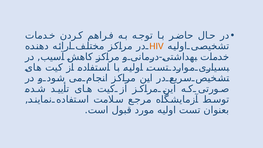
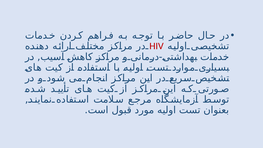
HIV colour: orange -> red (156, 46)
